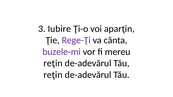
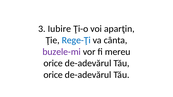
Rege-Ţi colour: purple -> blue (76, 40)
reţin: reţin -> orice (53, 63)
reţin: reţin -> orice (53, 75)
